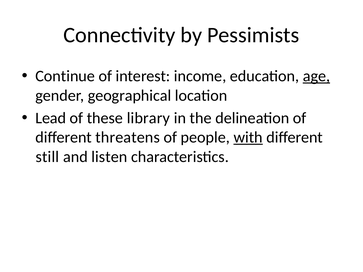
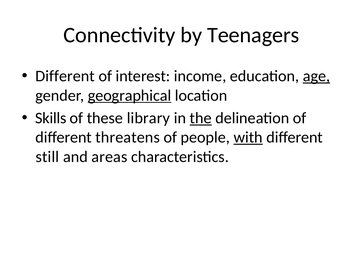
Pessimists: Pessimists -> Teenagers (253, 35)
Continue: Continue -> Different (65, 76)
geographical underline: none -> present (129, 96)
Lead: Lead -> Skills (51, 118)
the underline: none -> present (201, 118)
listen: listen -> areas (109, 157)
